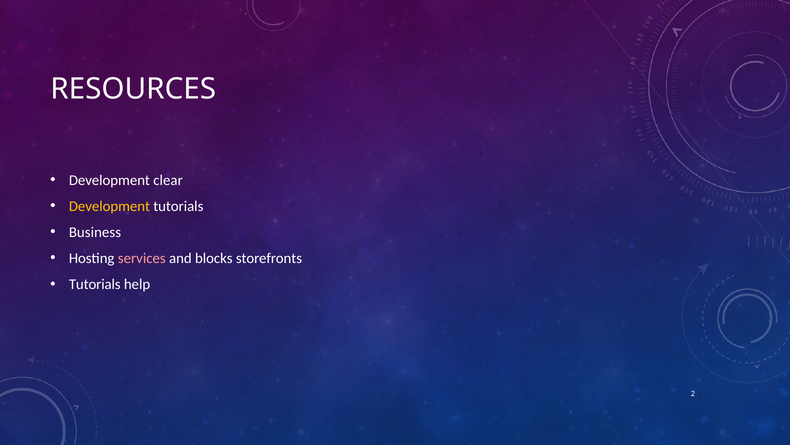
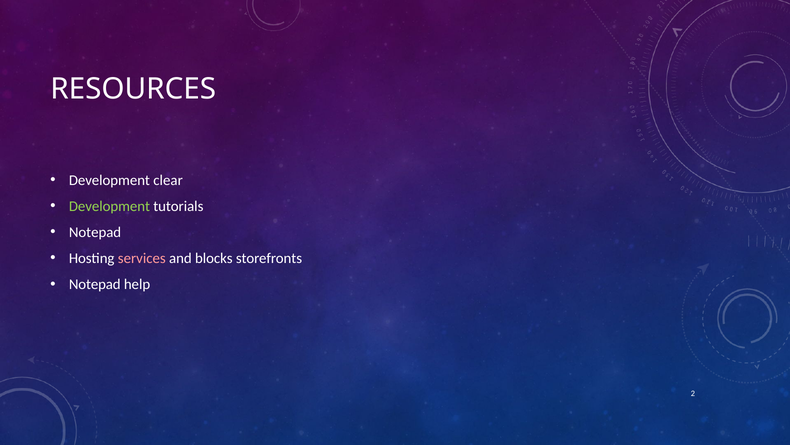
Development colour: yellow -> light green (109, 206)
Business: Business -> Notepad (95, 232)
Tutorials: Tutorials -> Notepad (95, 284)
